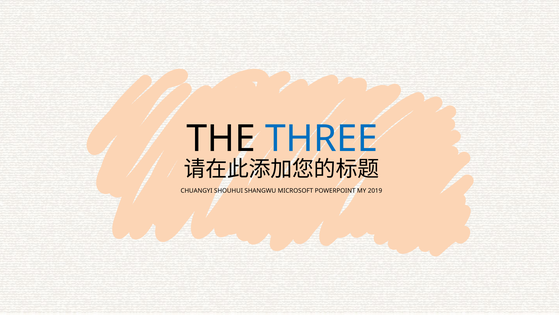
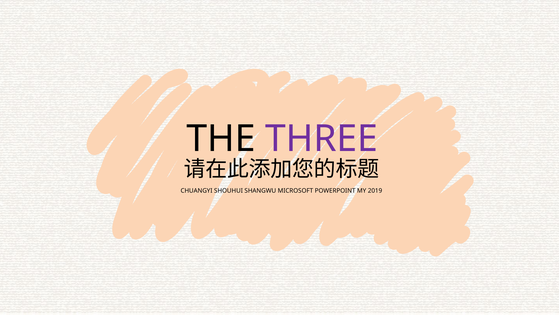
THREE colour: blue -> purple (322, 139)
